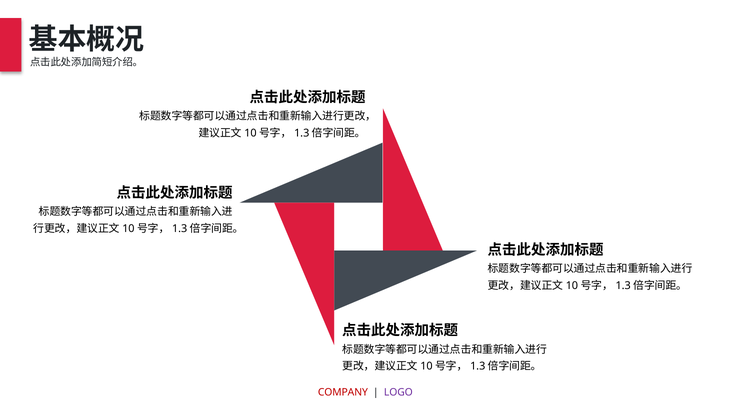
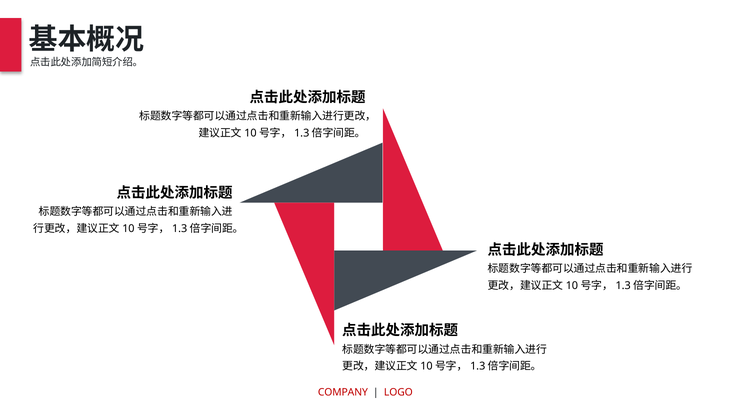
LOGO colour: purple -> red (398, 393)
